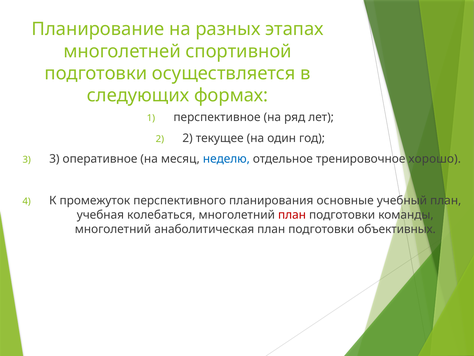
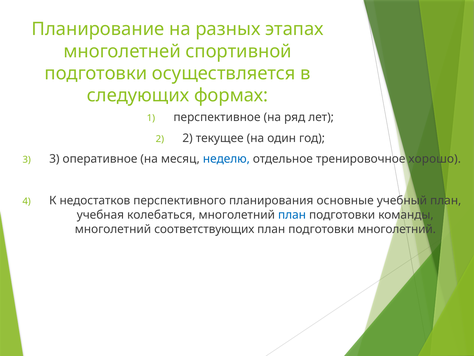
промежуток: промежуток -> недостатков (95, 200)
план colour: red -> blue (292, 215)
анаболитическая: анаболитическая -> соответствующих (204, 229)
подготовки объективных: объективных -> многолетний (397, 229)
